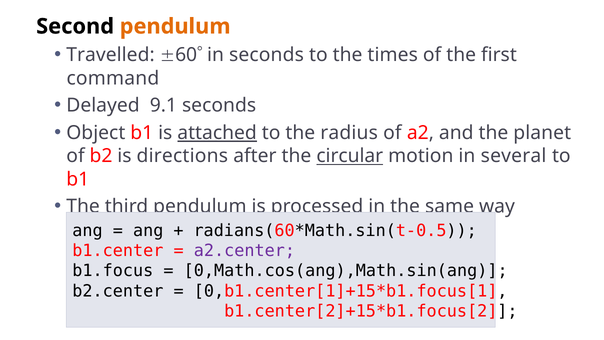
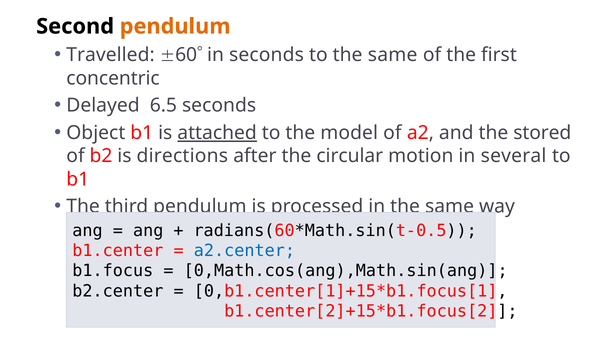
to the times: times -> same (393, 55)
command: command -> concentric (113, 78)
9.1: 9.1 -> 6.5 (163, 105)
radius: radius -> model (349, 133)
planet: planet -> stored (542, 133)
circular underline: present -> none (350, 156)
a2.center colour: purple -> blue (244, 251)
